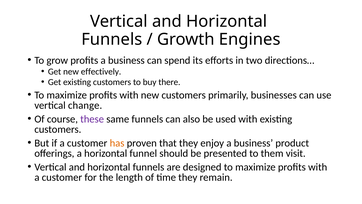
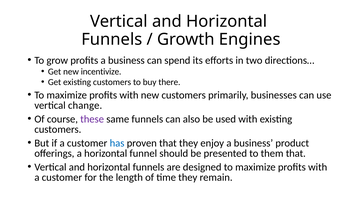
effectively: effectively -> incentivize (101, 72)
has colour: orange -> blue (117, 143)
them visit: visit -> that (296, 153)
